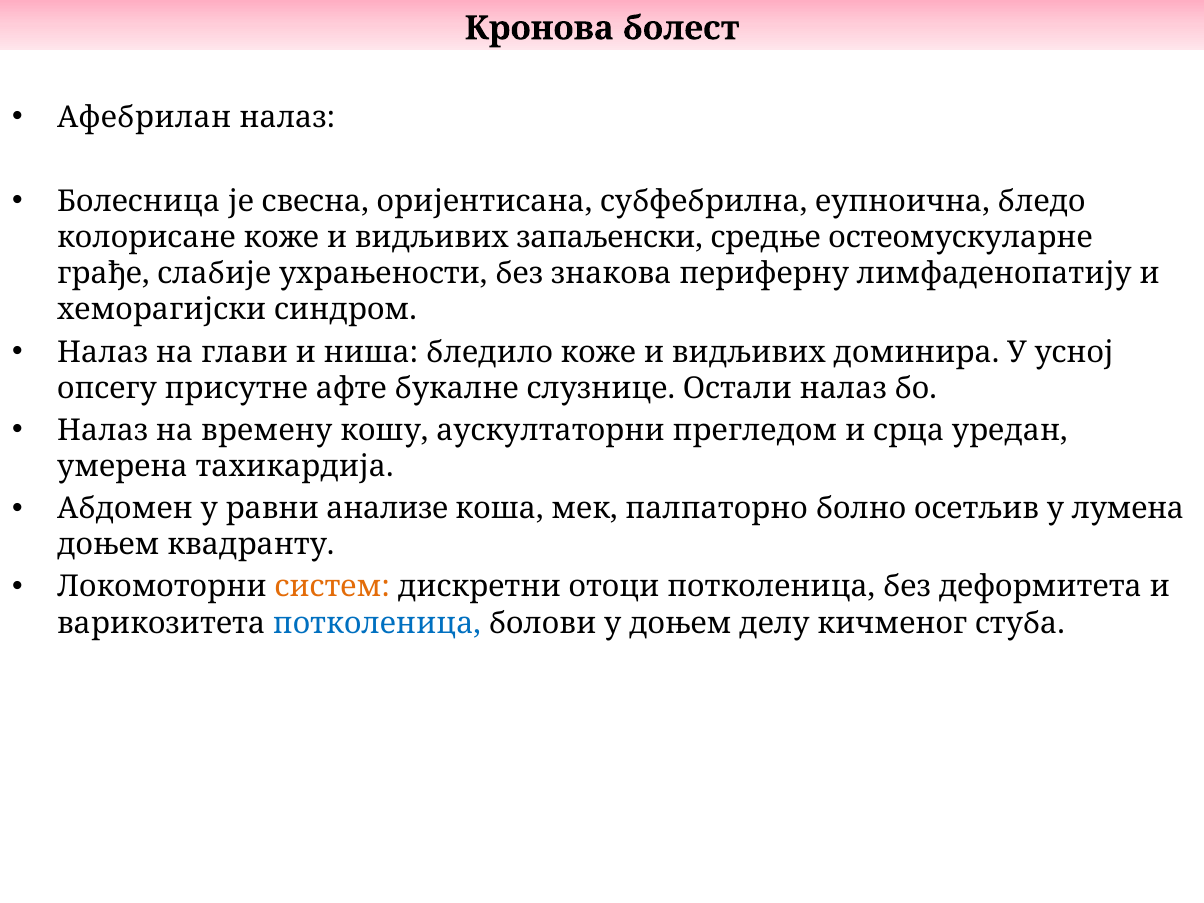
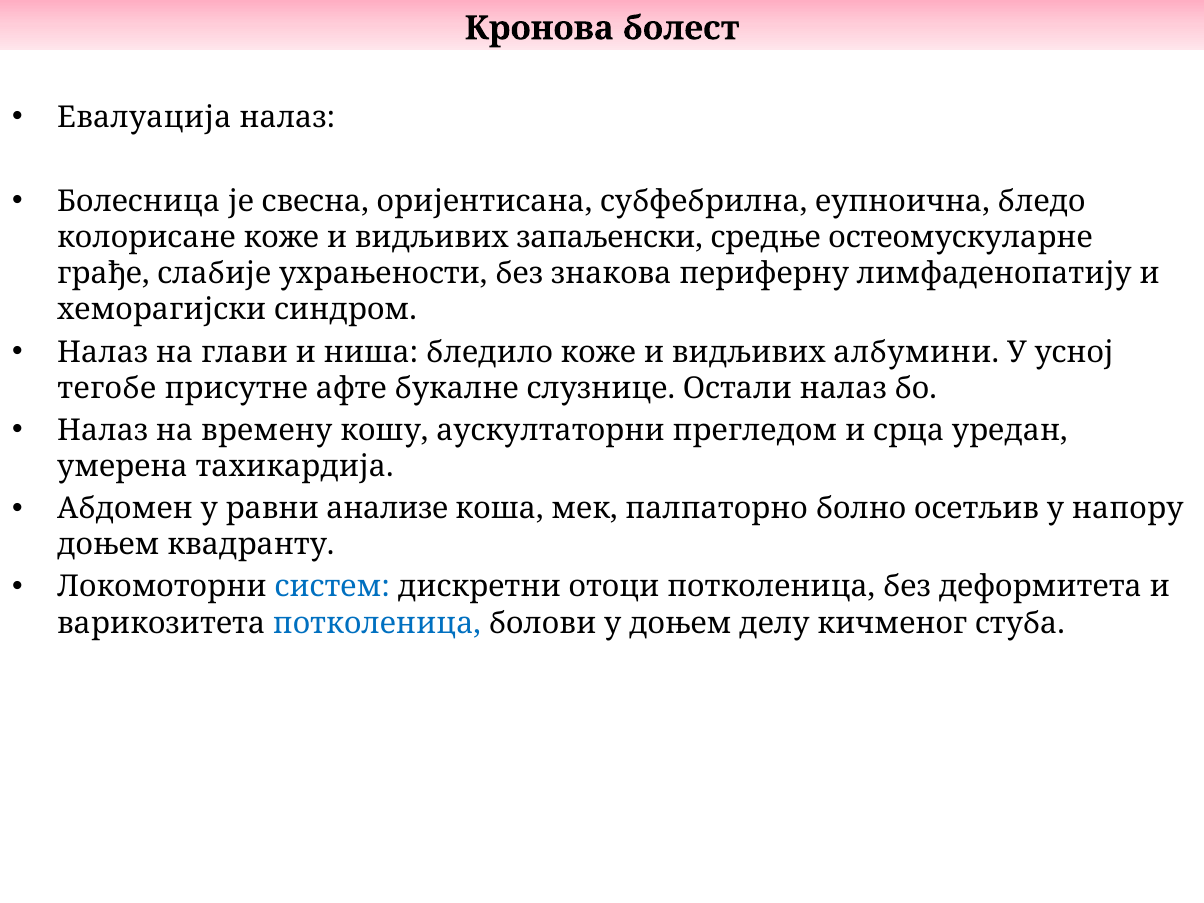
Афебрилан: Афебрилан -> Евалуација (144, 117)
доминира: доминира -> албумини (916, 352)
опсегу: опсегу -> тегобе (107, 388)
лумена: лумена -> напору (1128, 509)
систем colour: orange -> blue (332, 587)
